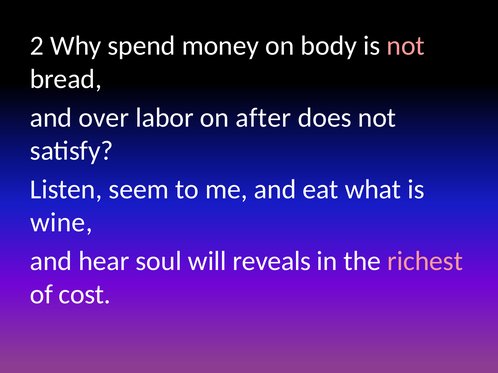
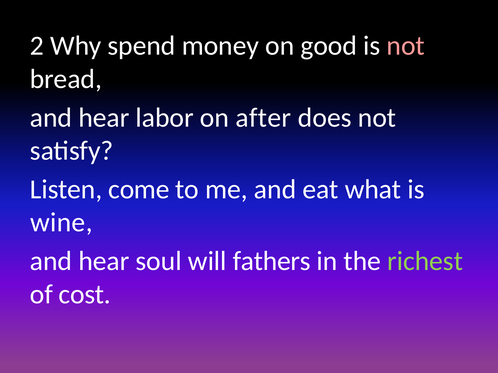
body: body -> good (329, 46)
over: over -> hear (104, 118)
seem: seem -> come (139, 190)
reveals: reveals -> fathers (272, 262)
richest colour: pink -> light green (425, 262)
